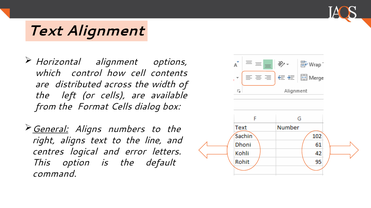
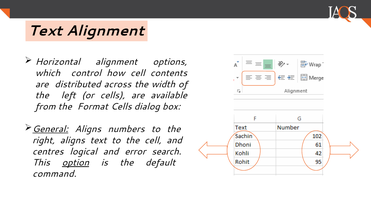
the line: line -> cell (153, 141)
letters: letters -> search (167, 152)
option underline: none -> present (76, 163)
